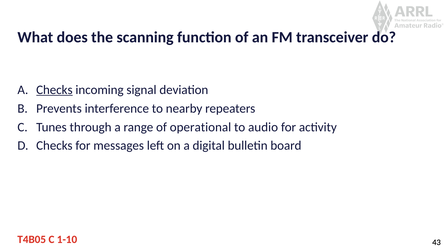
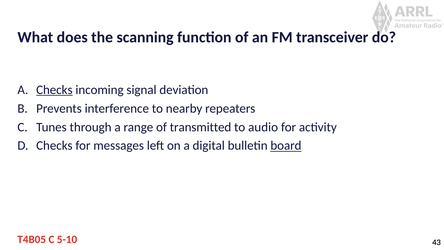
operational: operational -> transmitted (201, 127)
board underline: none -> present (286, 146)
1-10: 1-10 -> 5-10 (67, 239)
